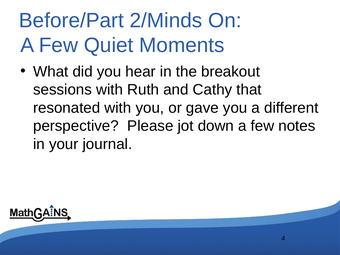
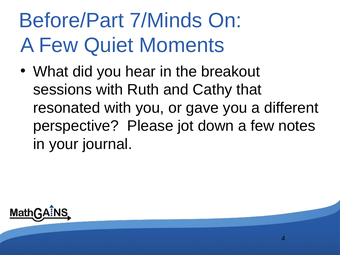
2/Minds: 2/Minds -> 7/Minds (166, 20)
